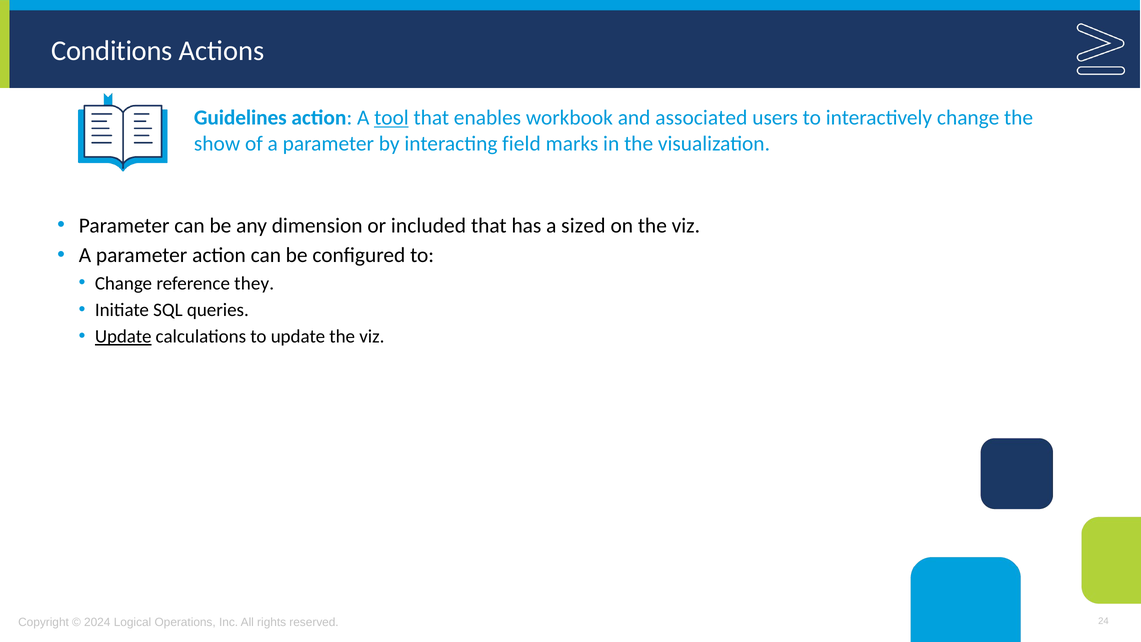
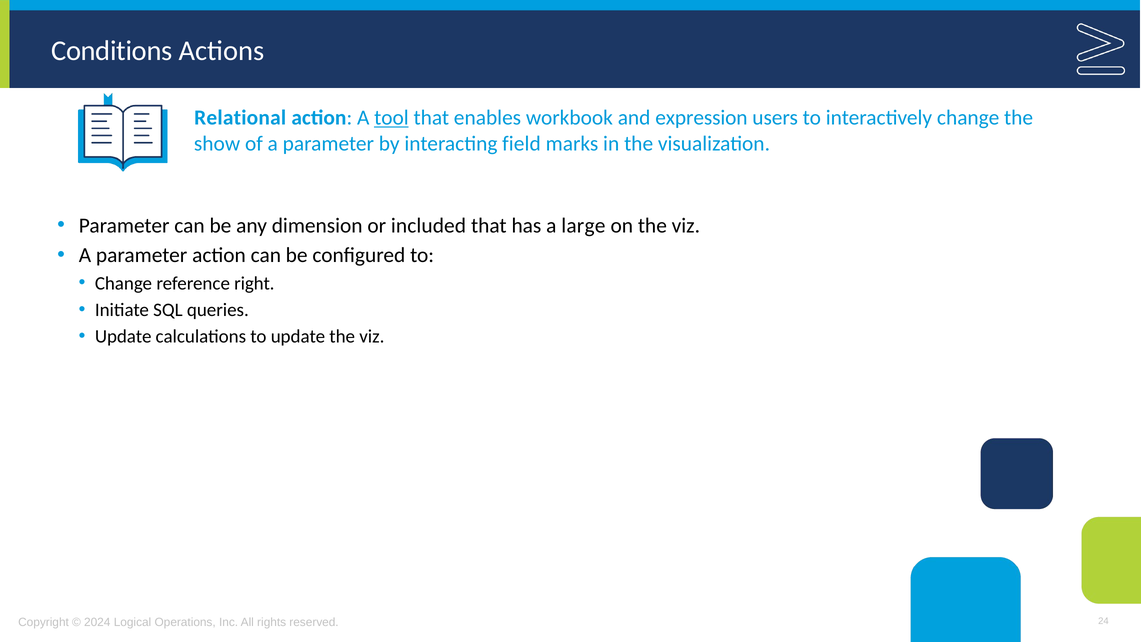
Guidelines: Guidelines -> Relational (240, 118)
associated: associated -> expression (701, 118)
sized: sized -> large (583, 225)
they: they -> right (254, 283)
Update underline: present -> none (123, 336)
